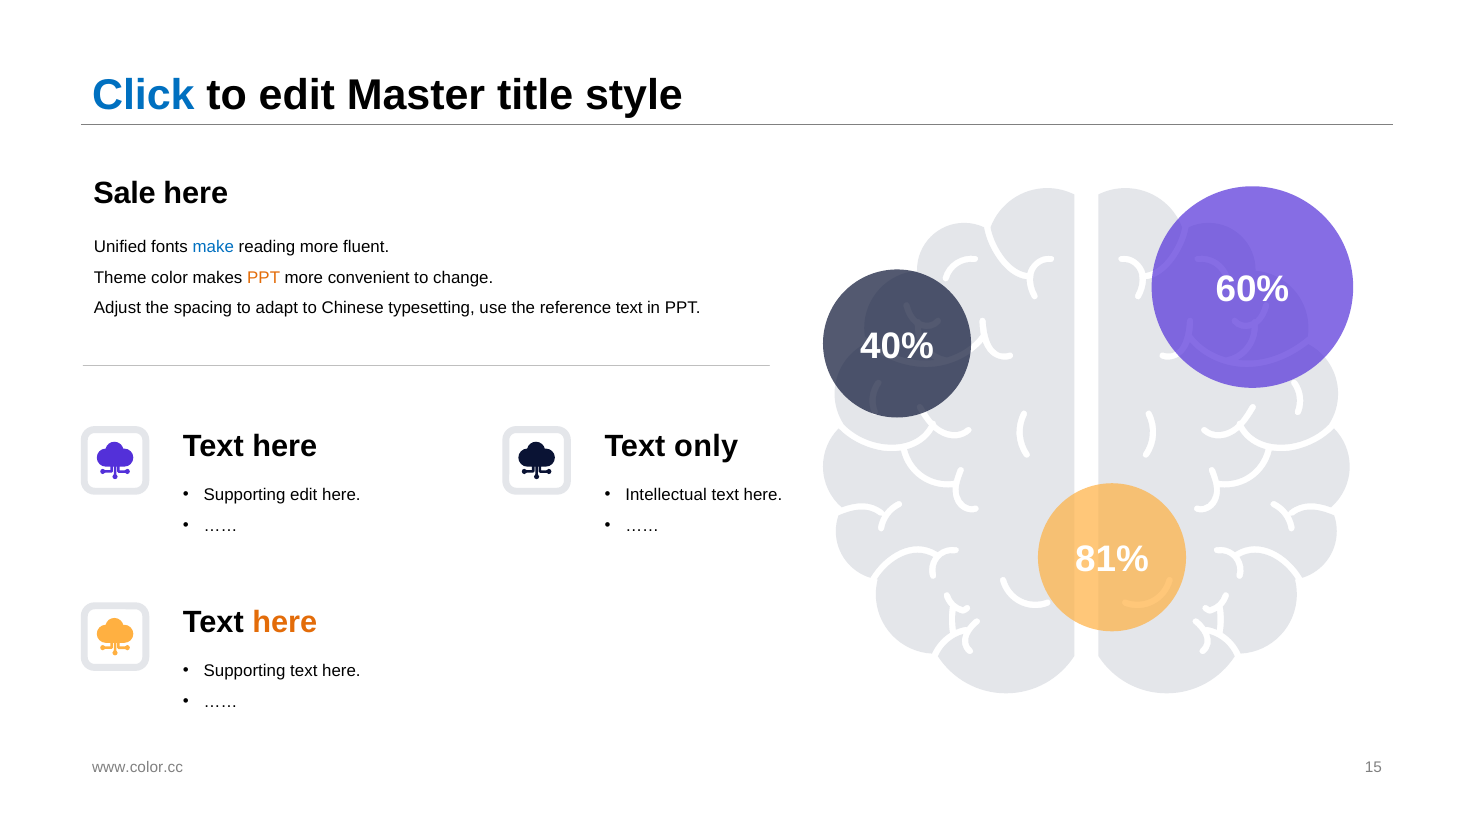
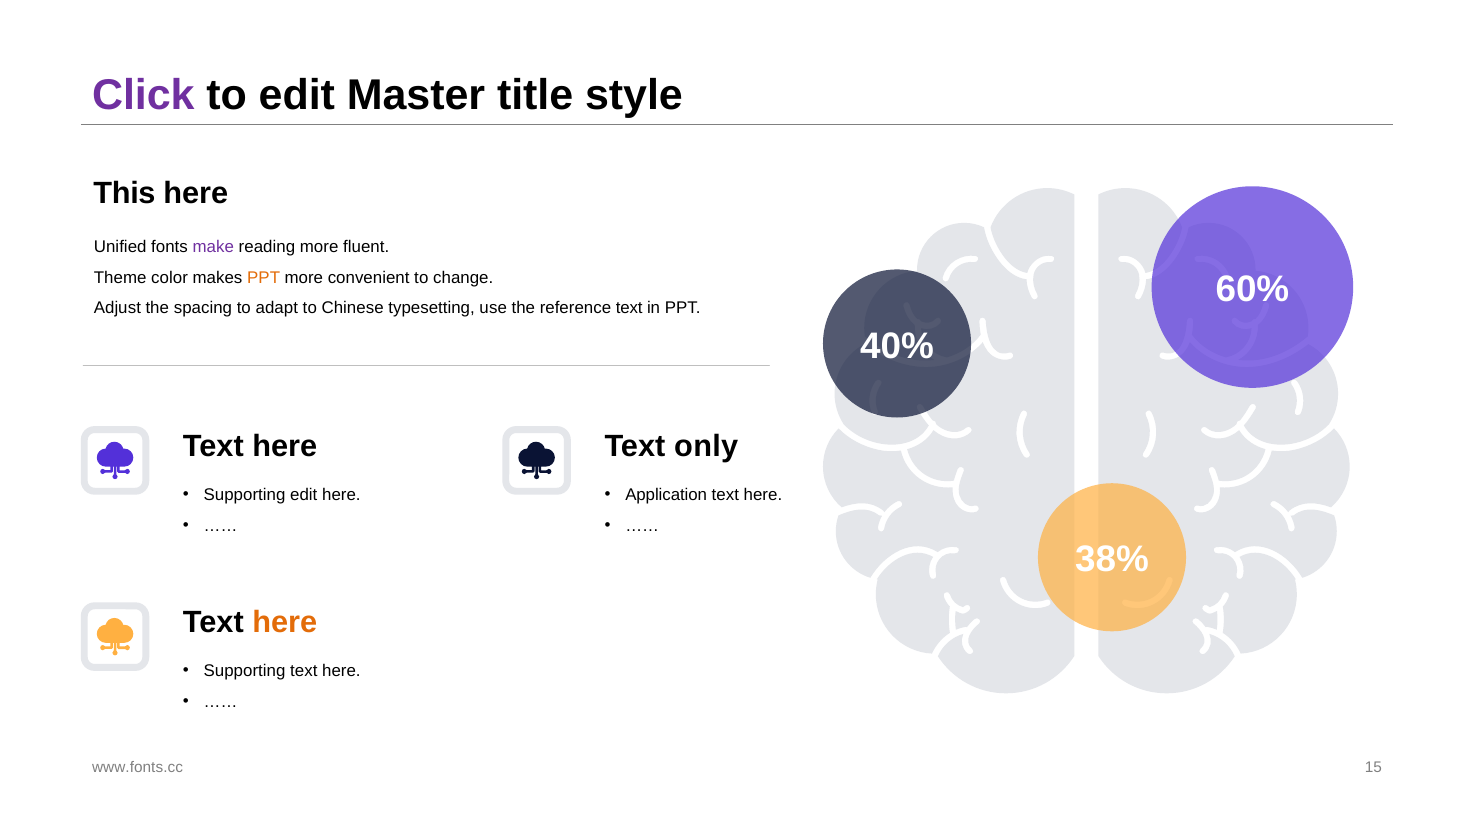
Click colour: blue -> purple (143, 95)
Sale: Sale -> This (124, 193)
make colour: blue -> purple (213, 247)
Intellectual: Intellectual -> Application (666, 495)
81%: 81% -> 38% (1112, 560)
www.color.cc: www.color.cc -> www.fonts.cc (138, 768)
